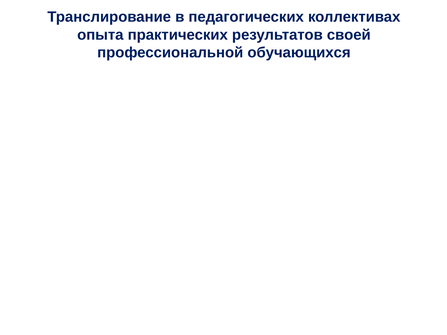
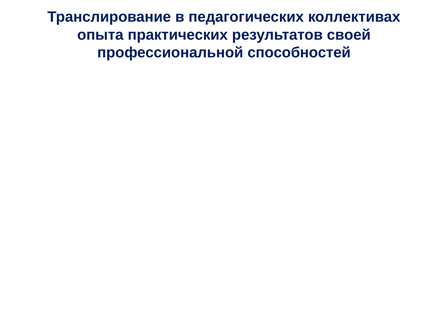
обучающихся: обучающихся -> способностей (299, 53)
